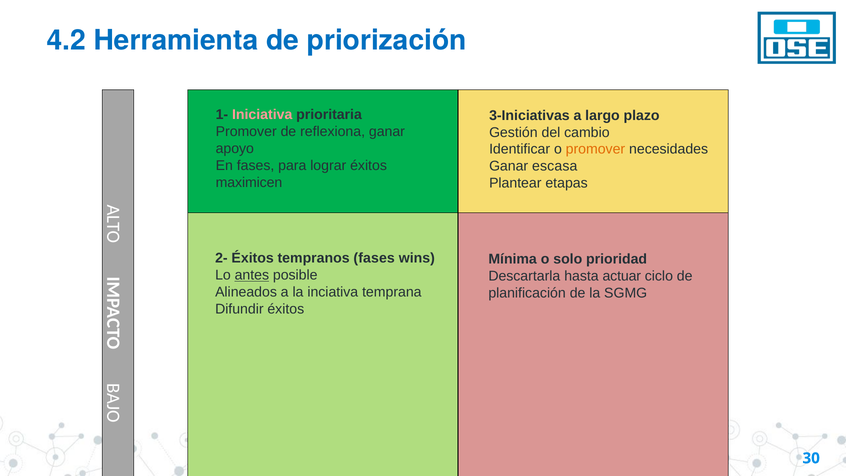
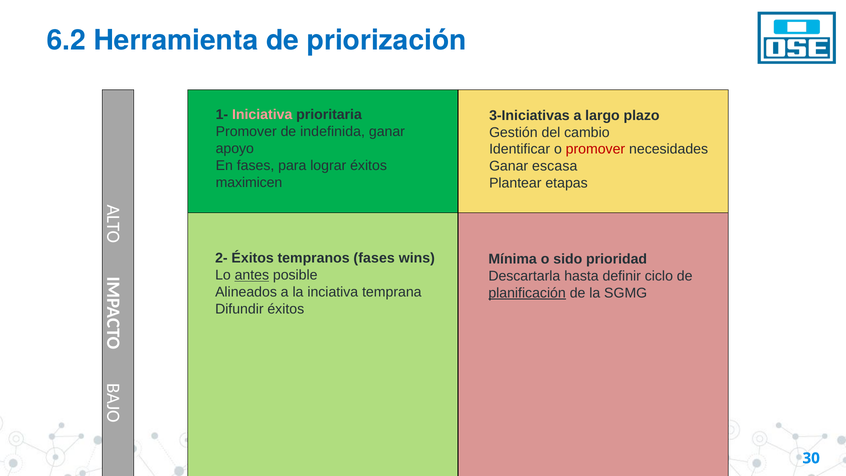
4.2: 4.2 -> 6.2 (66, 40)
reflexiona: reflexiona -> indefinida (333, 132)
promover colour: orange -> red (595, 149)
solo: solo -> sido (568, 259)
actuar: actuar -> definir (622, 276)
planificación underline: none -> present (527, 293)
